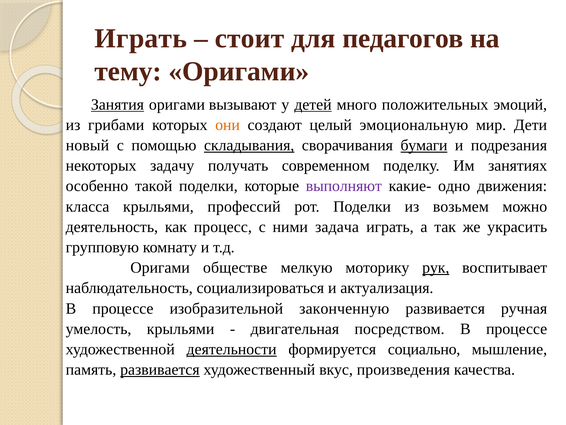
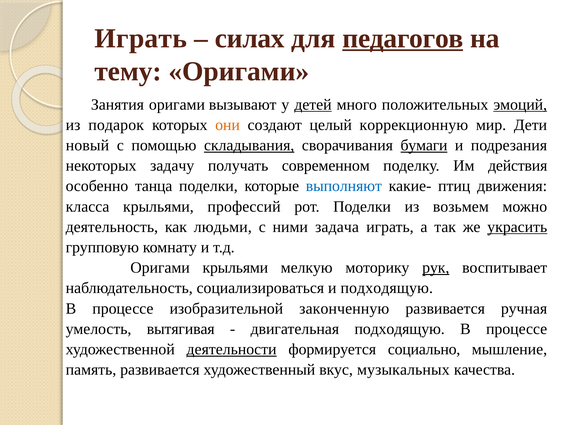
стоит: стоит -> силах (250, 38)
педагогов underline: none -> present (403, 38)
Занятия underline: present -> none (117, 104)
эмоций underline: none -> present (520, 104)
грибами: грибами -> подарок (116, 125)
эмоциональную: эмоциональную -> коррекционную (414, 125)
занятиях: занятиях -> действия (518, 166)
такой: такой -> танца (154, 186)
выполняют colour: purple -> blue (344, 186)
одно: одно -> птиц (454, 186)
процесс: процесс -> людьми (223, 227)
украсить underline: none -> present (517, 227)
Оригами обществе: обществе -> крыльями (235, 267)
и актуализация: актуализация -> подходящую (387, 288)
умелость крыльями: крыльями -> вытягивая (181, 328)
двигательная посредством: посредством -> подходящую (400, 328)
развивается underline: present -> none (160, 369)
произведения: произведения -> музыкальных (403, 369)
